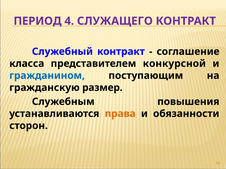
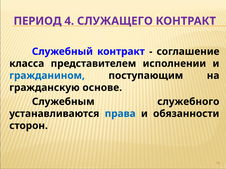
конкурсной: конкурсной -> исполнении (174, 64)
размер: размер -> основе (102, 88)
повышения: повышения -> служебного (188, 102)
права colour: orange -> blue (120, 114)
